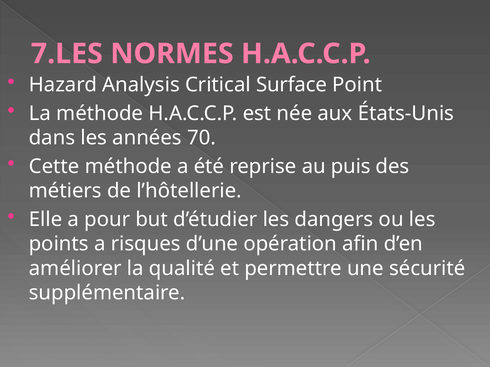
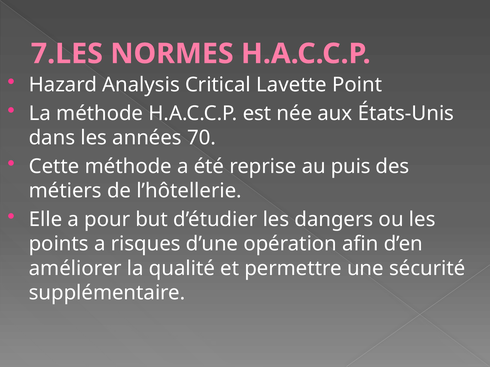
Surface: Surface -> Lavette (291, 85)
